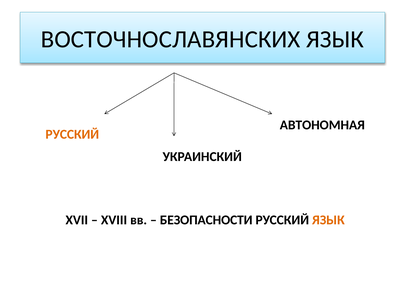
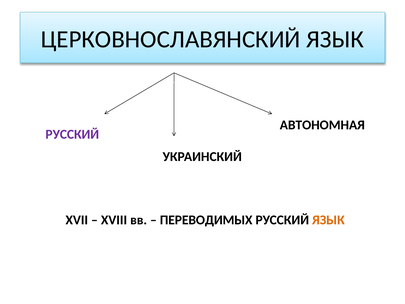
ВОСТОЧНОСЛАВЯНСКИХ: ВОСТОЧНОСЛАВЯНСКИХ -> ЦЕРКОВНОСЛАВЯНСКИЙ (171, 39)
РУССКИЙ colour: orange -> purple (72, 134)
БЕЗОПАСНОСТИ: БЕЗОПАСНОСТИ -> ПЕРЕВОДИМЫХ (206, 220)
